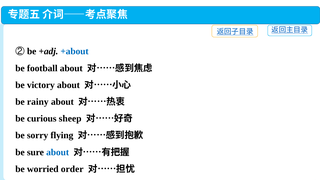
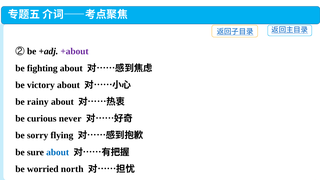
+about colour: blue -> purple (75, 51)
football: football -> fighting (42, 68)
sheep: sheep -> never (70, 119)
order: order -> north (72, 169)
